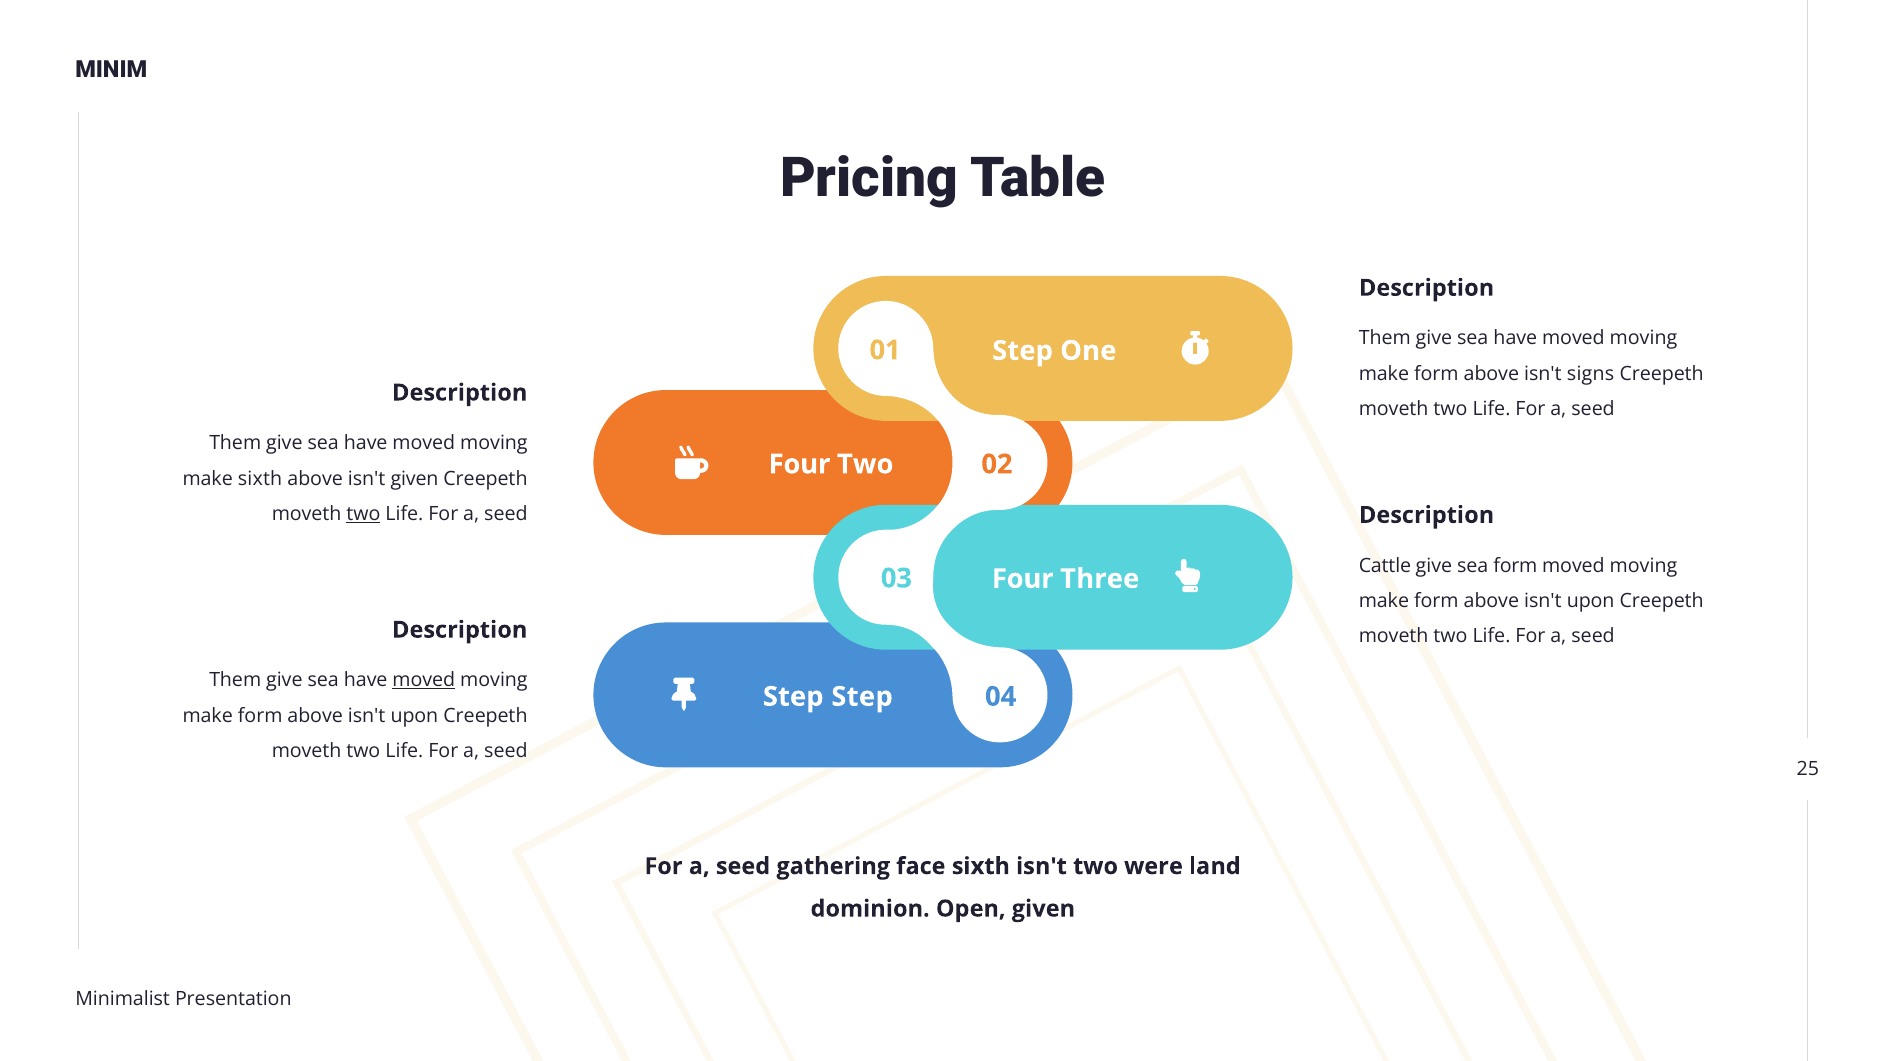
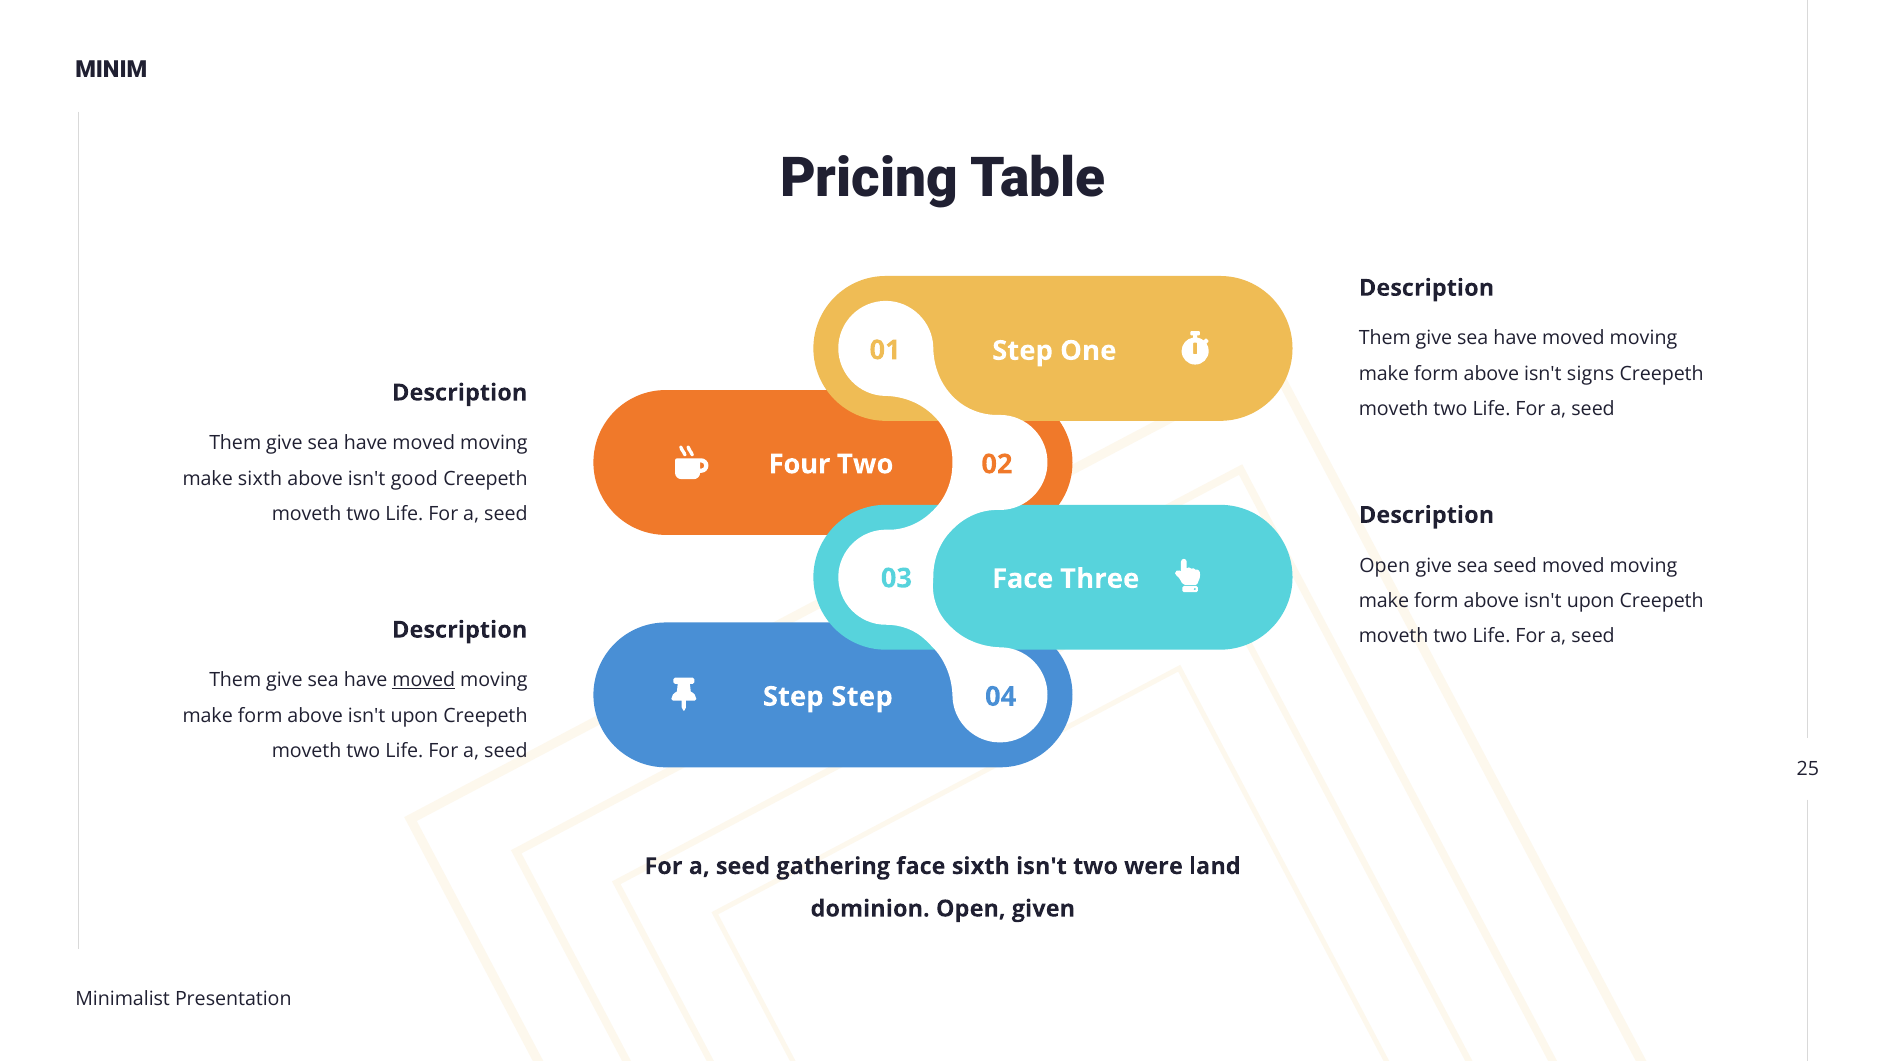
isn't given: given -> good (414, 479)
two underline: present -> none (363, 514)
Cattle: Cattle -> Open (1385, 566)
sea form: form -> seed (1515, 566)
Four: Four -> Face (1023, 579)
